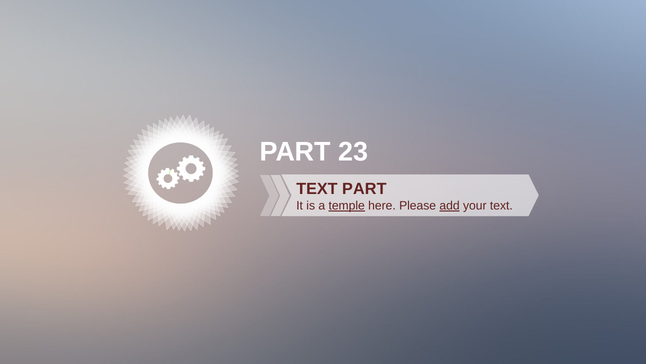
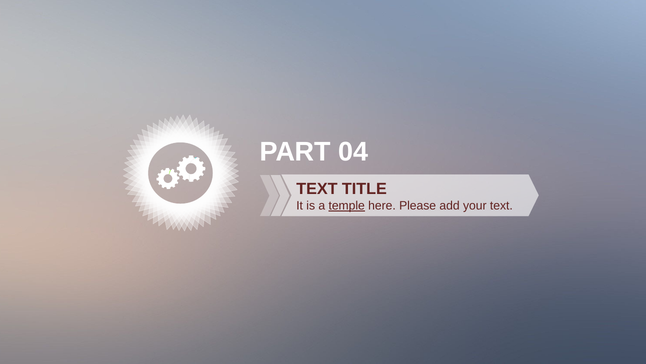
23: 23 -> 04 (353, 151)
TEXT PART: PART -> TITLE (364, 189)
add underline: present -> none (450, 205)
